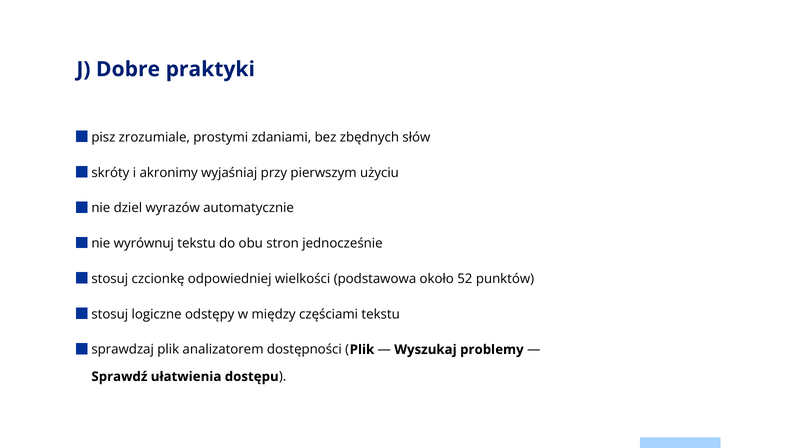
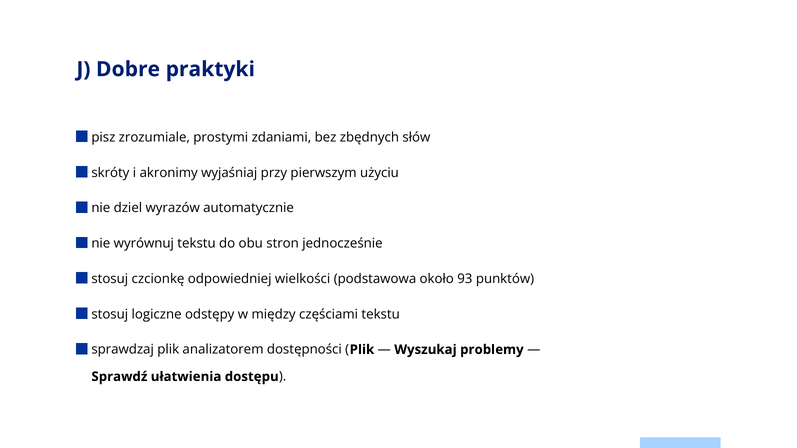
52: 52 -> 93 (465, 279)
